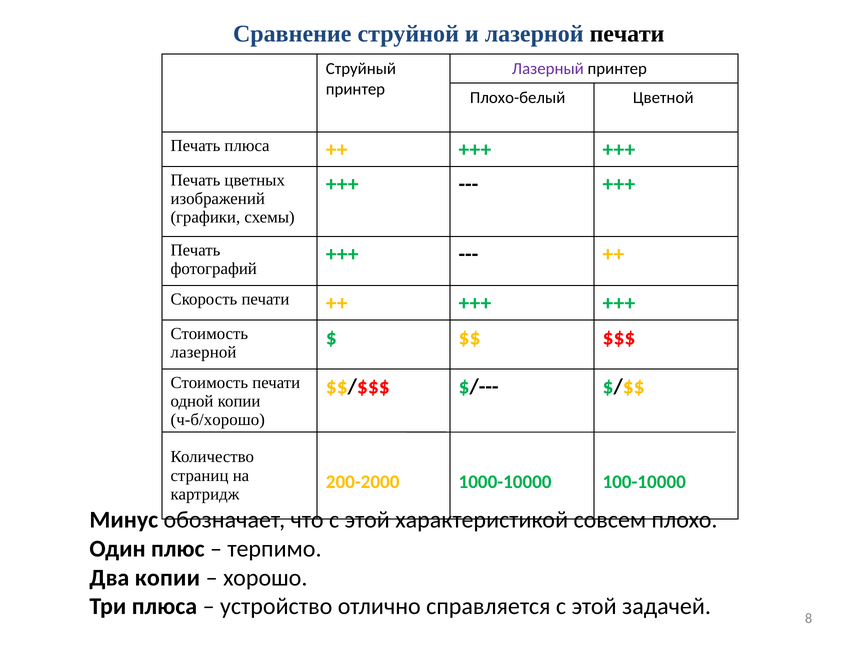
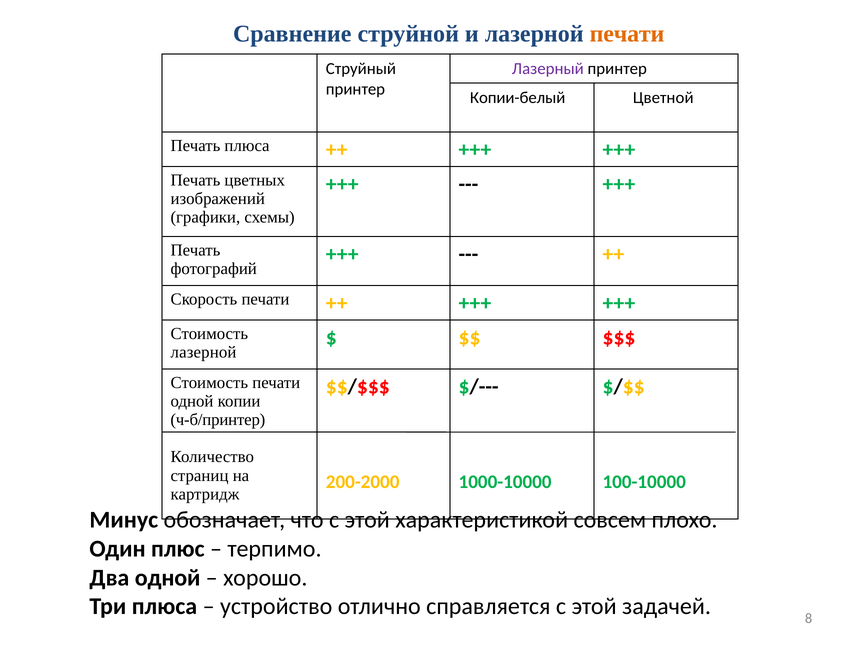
печати colour: black -> orange (627, 34)
Плохо-белый: Плохо-белый -> Копии-белый (518, 98)
ч-б/хорошо: ч-б/хорошо -> ч-б/принтер (218, 420)
Два копии: копии -> одной (168, 578)
